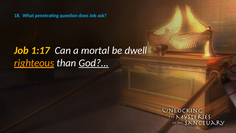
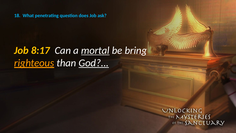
1:17: 1:17 -> 8:17 (40, 50)
mortal underline: none -> present (95, 50)
dwell: dwell -> bring (136, 50)
